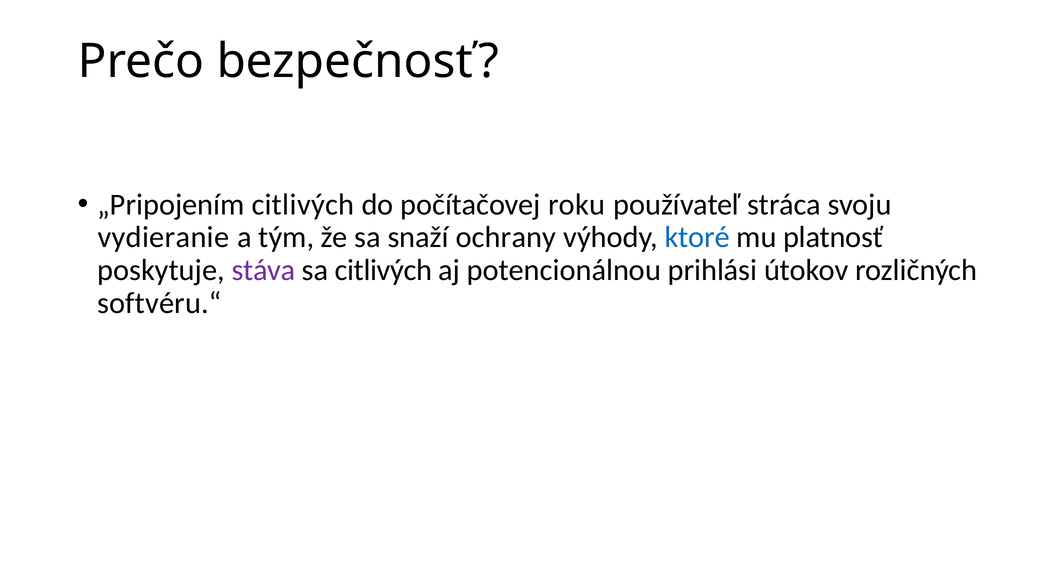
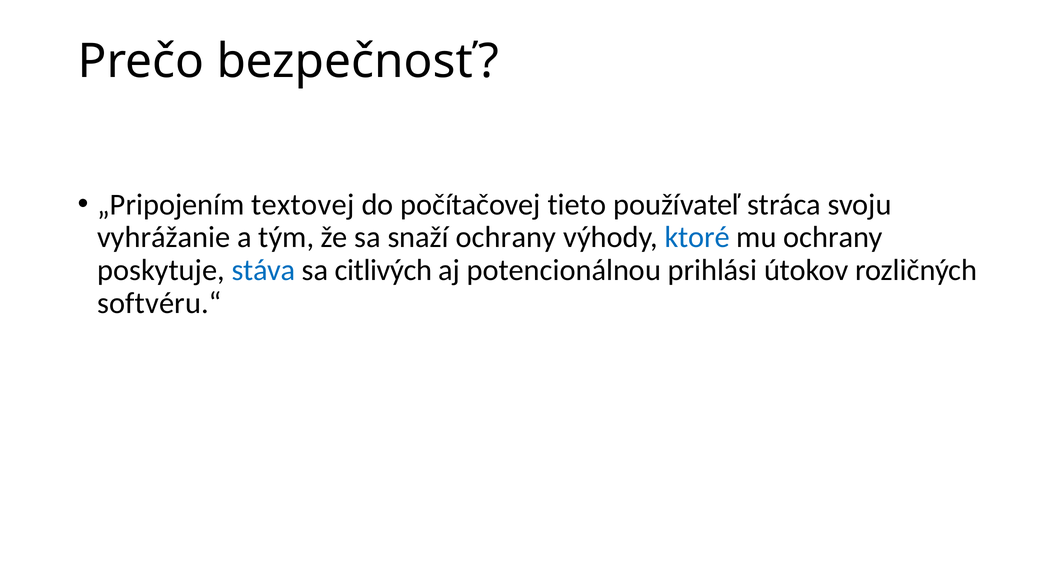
„Pripojením citlivých: citlivých -> textovej (303, 204)
roku: roku -> tieto (577, 204)
vydieranie: vydieranie -> vyhrážanie (164, 237)
mu platnosť: platnosť -> ochrany (833, 237)
stáva colour: purple -> blue (263, 270)
